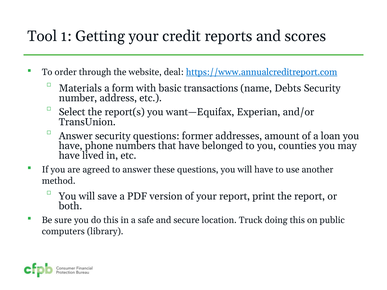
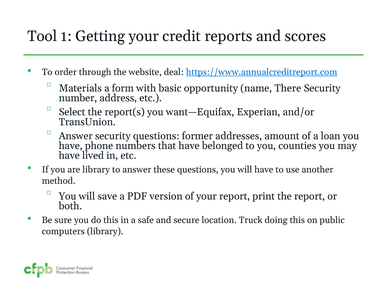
transactions: transactions -> opportunity (211, 88)
Debts: Debts -> There (288, 88)
are agreed: agreed -> library (96, 170)
